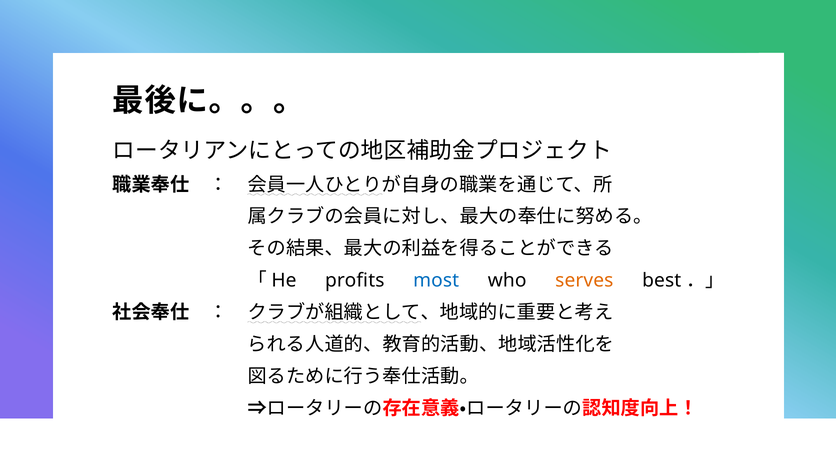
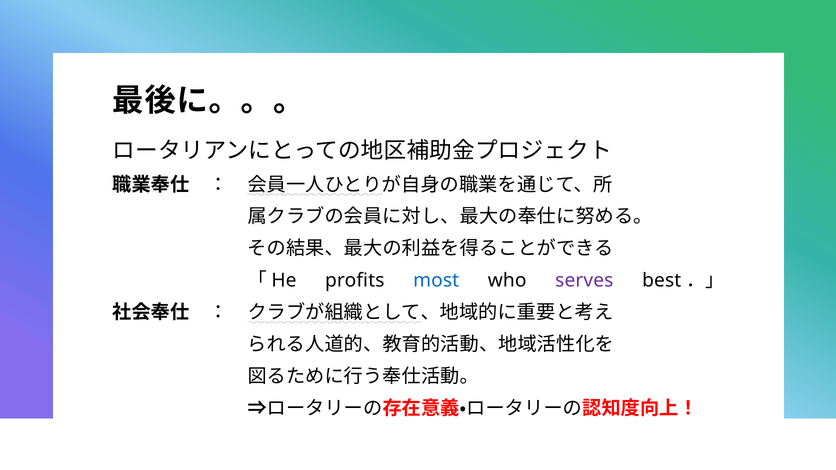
serves colour: orange -> purple (584, 281)
